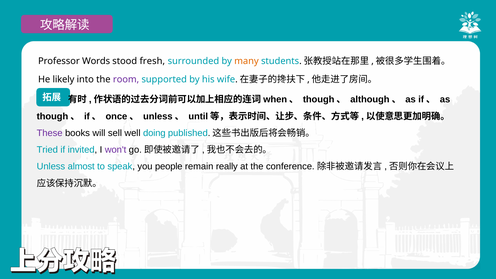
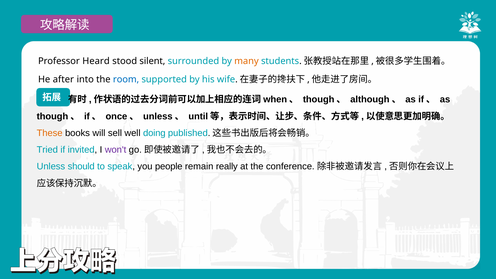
Words: Words -> Heard (96, 61)
fresh: fresh -> silent (152, 61)
likely: likely -> after (63, 79)
room colour: purple -> blue (126, 79)
These colour: purple -> orange (50, 133)
almost: almost -> should (81, 167)
